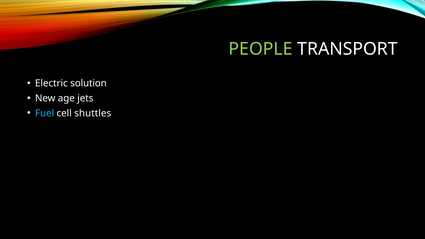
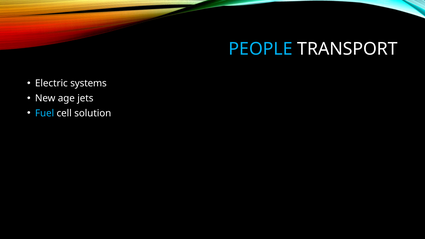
PEOPLE colour: light green -> light blue (261, 49)
solution: solution -> systems (88, 83)
shuttles: shuttles -> solution (93, 113)
